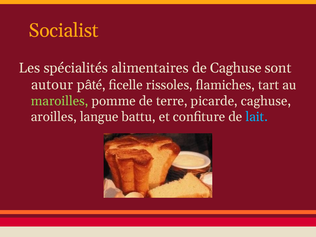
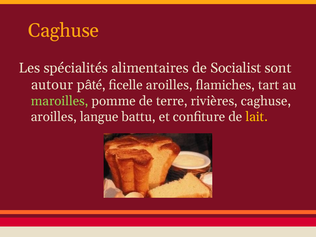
Socialist: Socialist -> Caghuse (64, 31)
de Caghuse: Caghuse -> Socialist (236, 68)
ficelle rissoles: rissoles -> aroilles (169, 85)
picarde: picarde -> rivières (214, 101)
lait colour: light blue -> yellow (257, 117)
